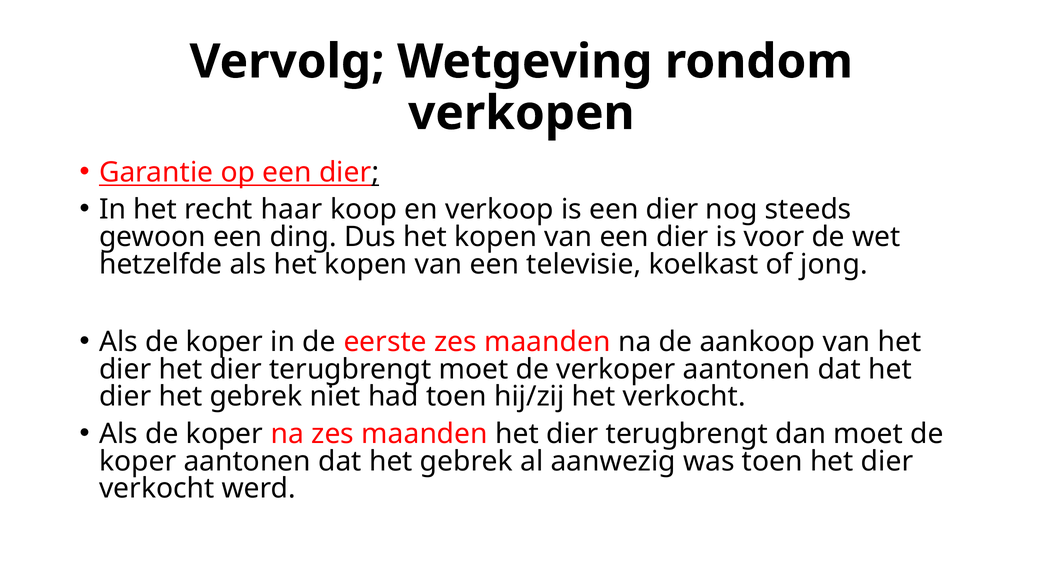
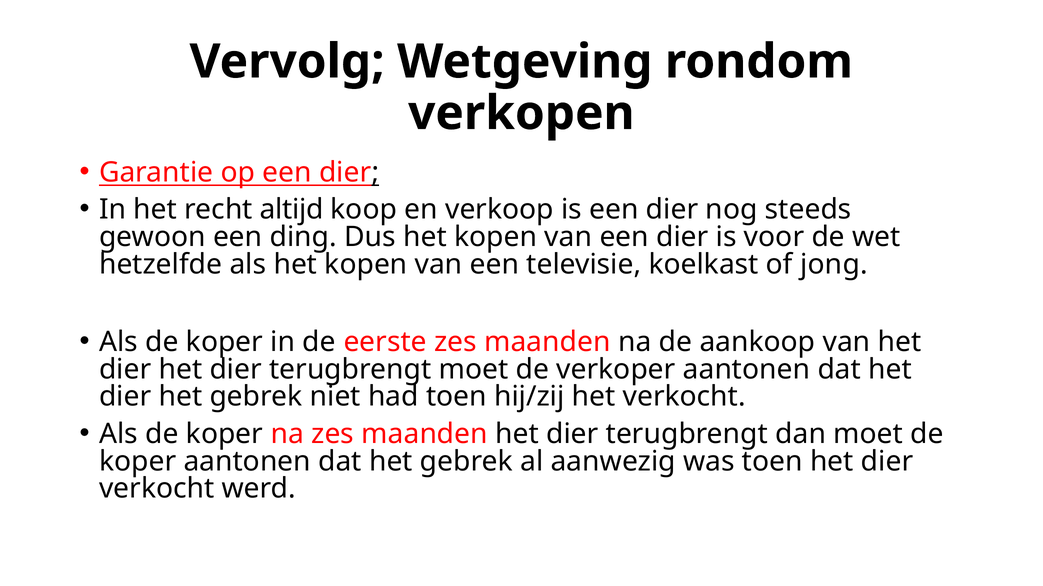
haar: haar -> altijd (292, 210)
